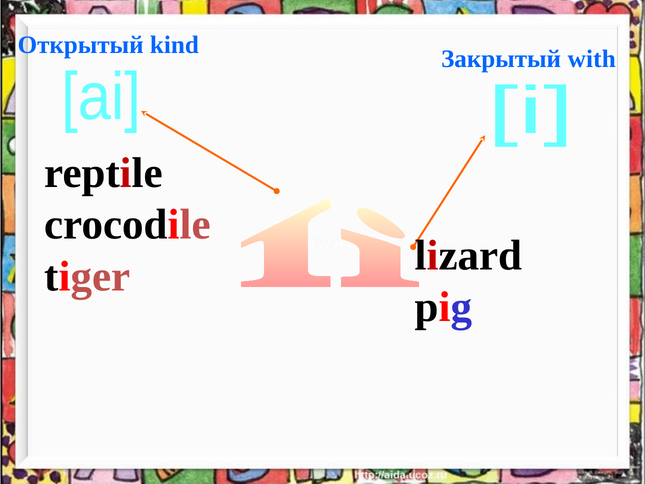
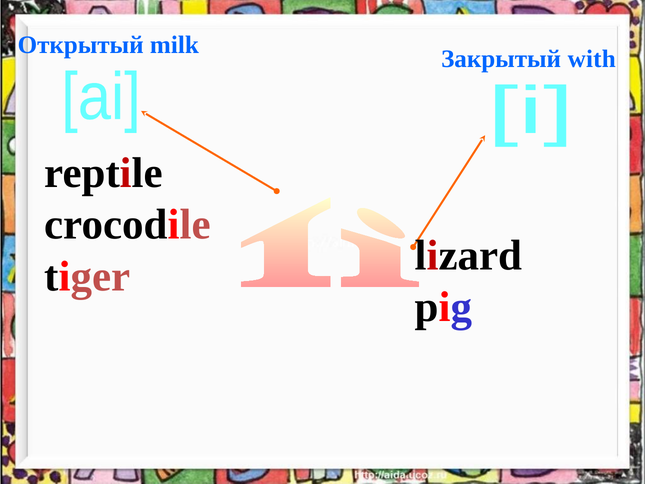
kind: kind -> milk (174, 45)
